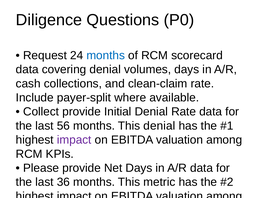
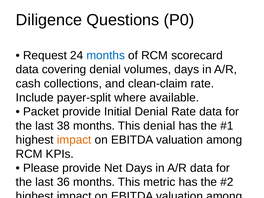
Collect: Collect -> Packet (41, 112)
56: 56 -> 38 (63, 126)
impact colour: purple -> orange (74, 140)
